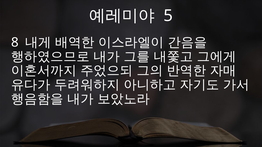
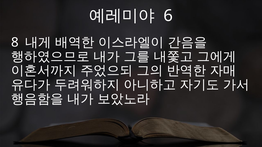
5: 5 -> 6 (168, 16)
